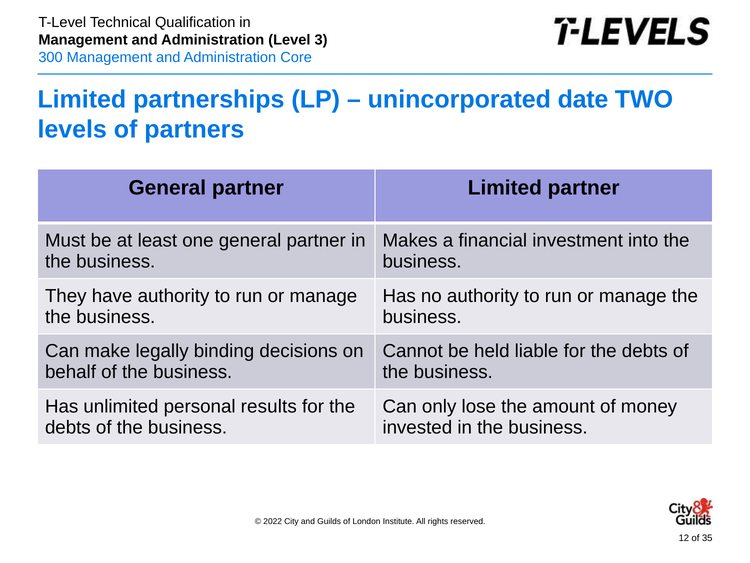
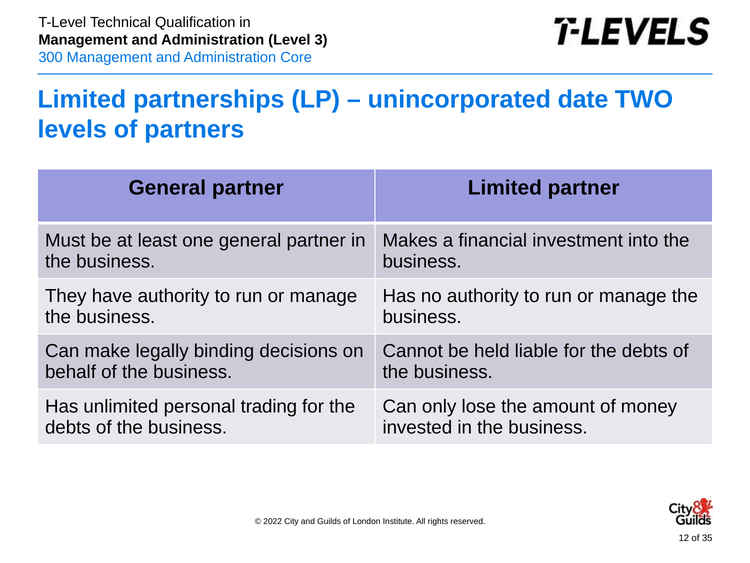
results: results -> trading (269, 406)
